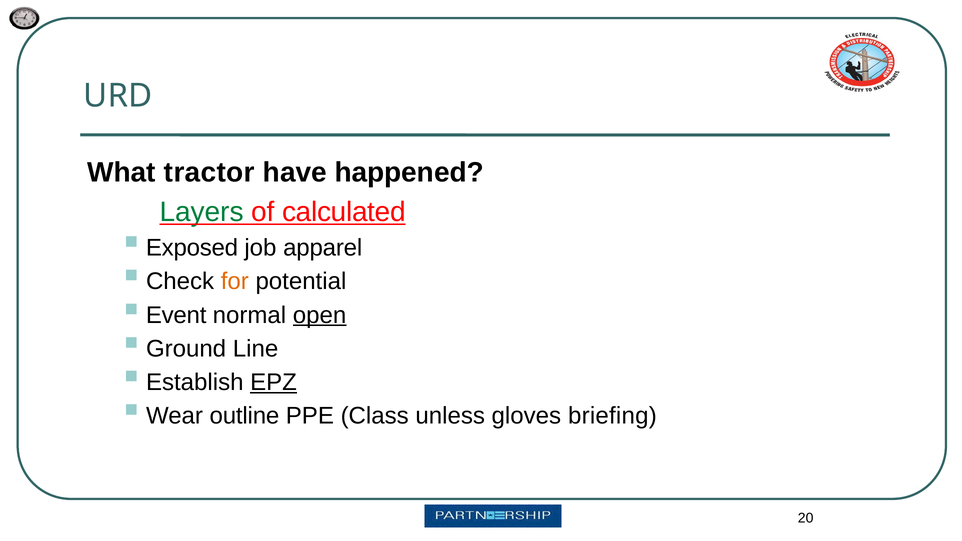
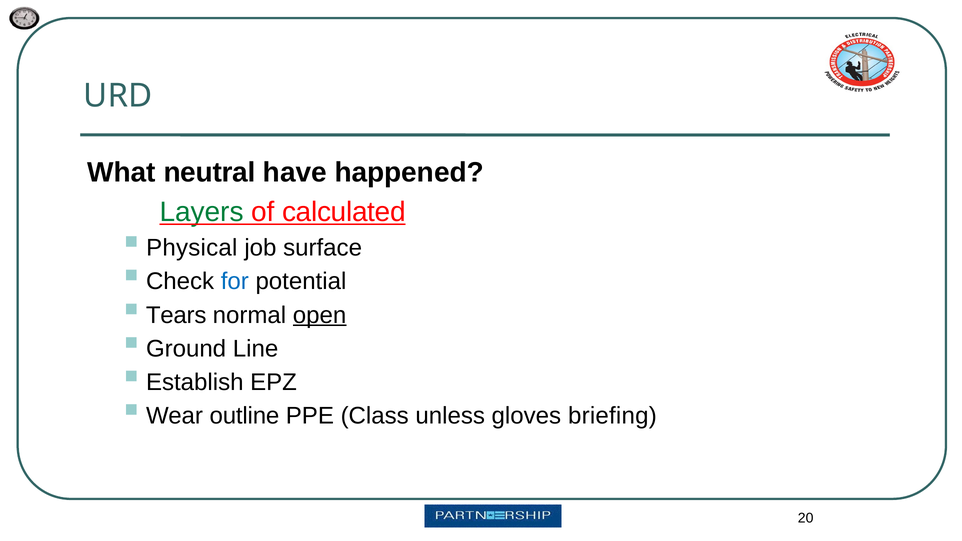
tractor: tractor -> neutral (209, 173)
Exposed: Exposed -> Physical (192, 248)
apparel: apparel -> surface (323, 248)
for colour: orange -> blue (235, 282)
Event: Event -> Tears (176, 315)
EPZ underline: present -> none (274, 382)
